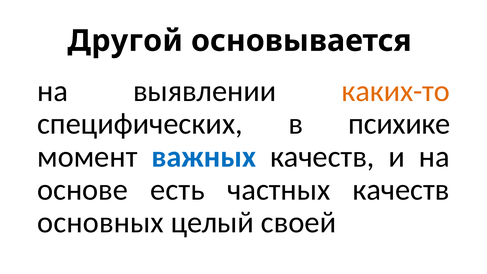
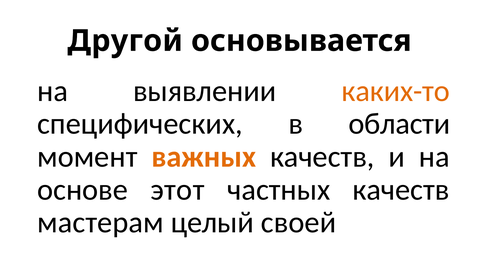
психике: психике -> области (399, 124)
важных colour: blue -> orange (204, 157)
есть: есть -> этот (177, 190)
основных: основных -> мастерам (101, 222)
